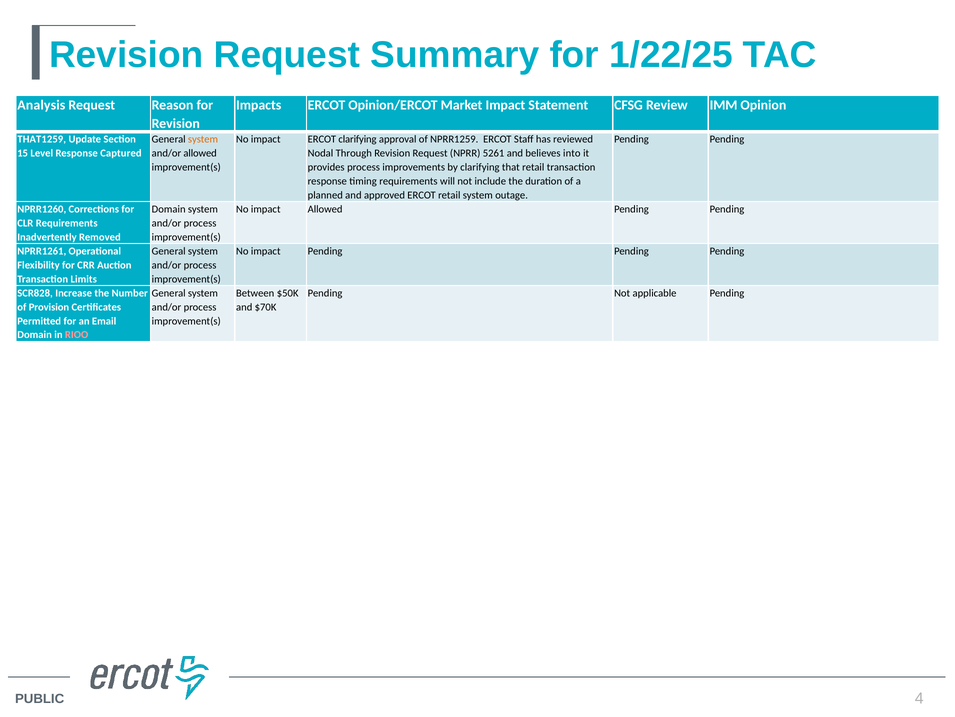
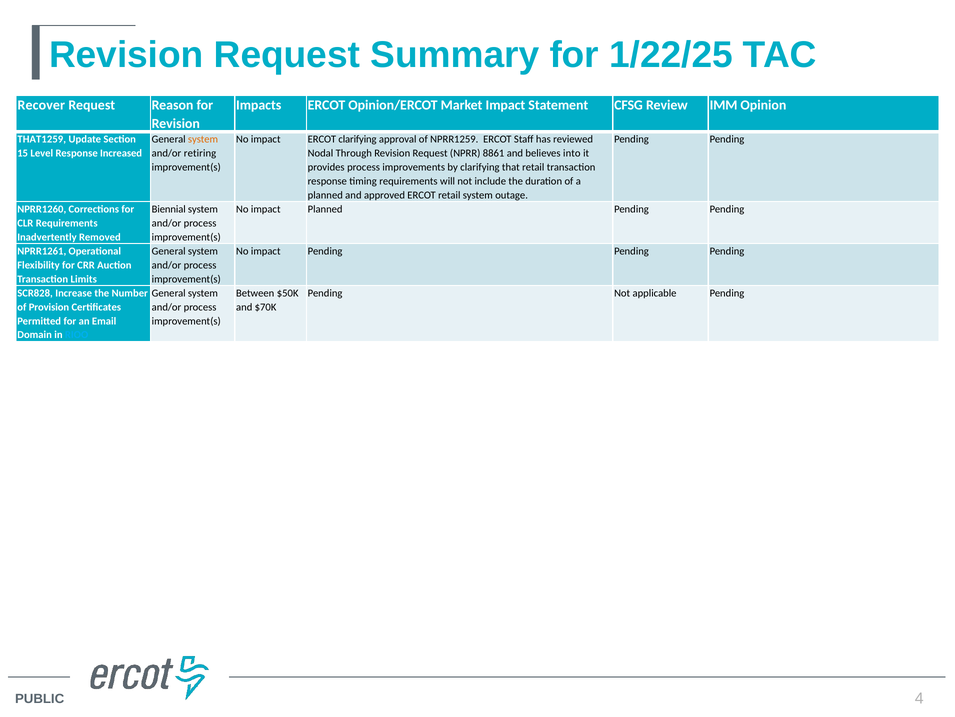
Analysis: Analysis -> Recover (41, 105)
Captured: Captured -> Increased (121, 153)
and/or allowed: allowed -> retiring (200, 153)
5261: 5261 -> 8861 (494, 153)
Domain: Domain -> Biennial (169, 209)
impact Allowed: Allowed -> Planned (325, 209)
RIOO colour: pink -> light blue (77, 335)
